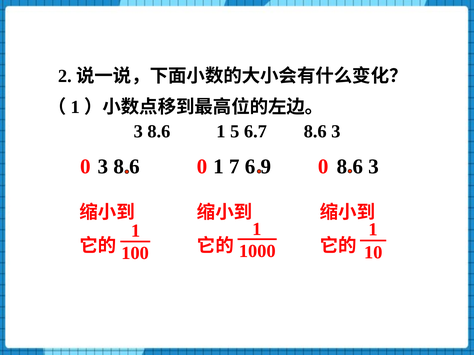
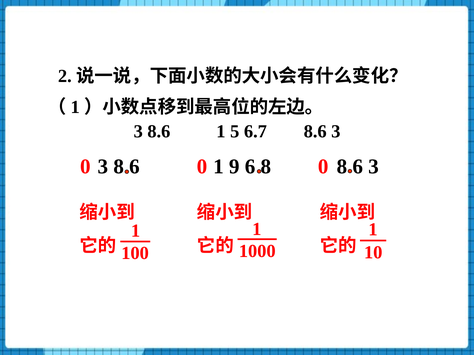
7: 7 -> 9 (234, 167)
6 9: 9 -> 8 (266, 167)
